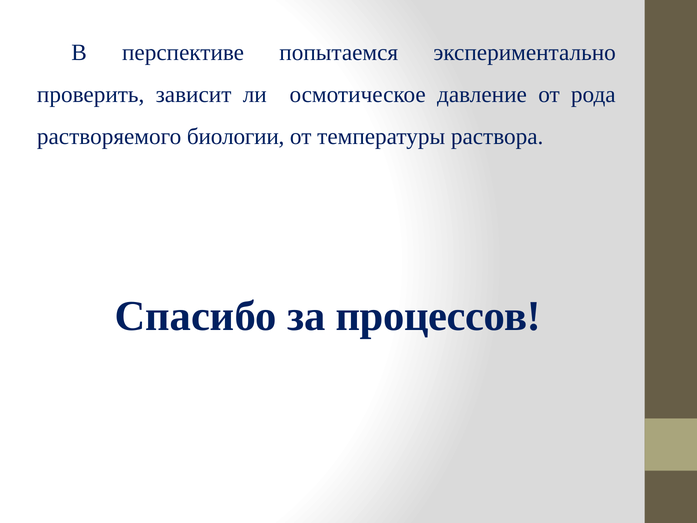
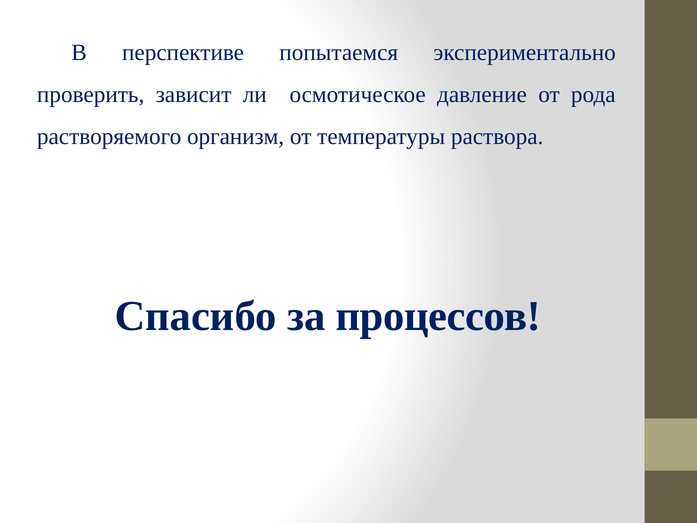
биологии: биологии -> организм (236, 136)
